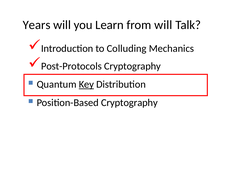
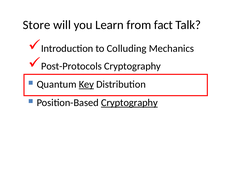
Years: Years -> Store (37, 25)
from will: will -> fact (163, 25)
Cryptography underline: none -> present (129, 102)
